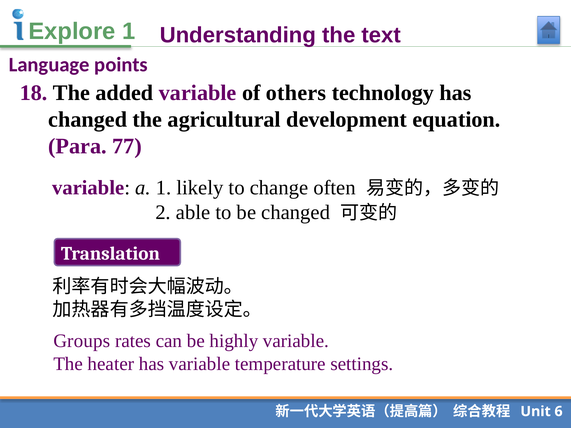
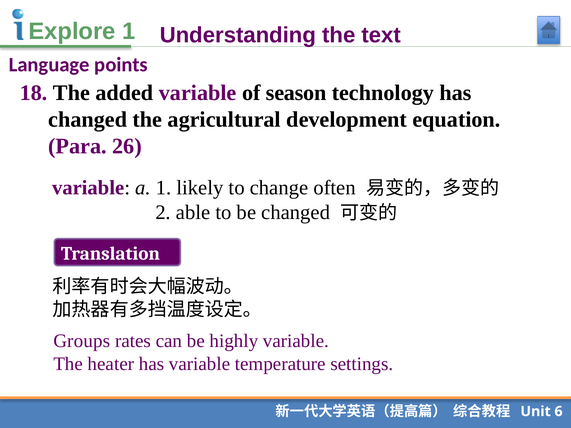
others: others -> season (296, 93)
77: 77 -> 26 (127, 146)
